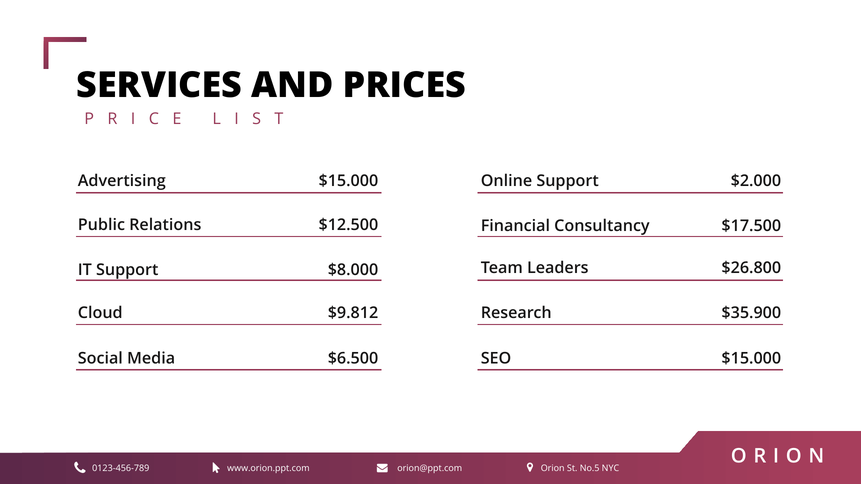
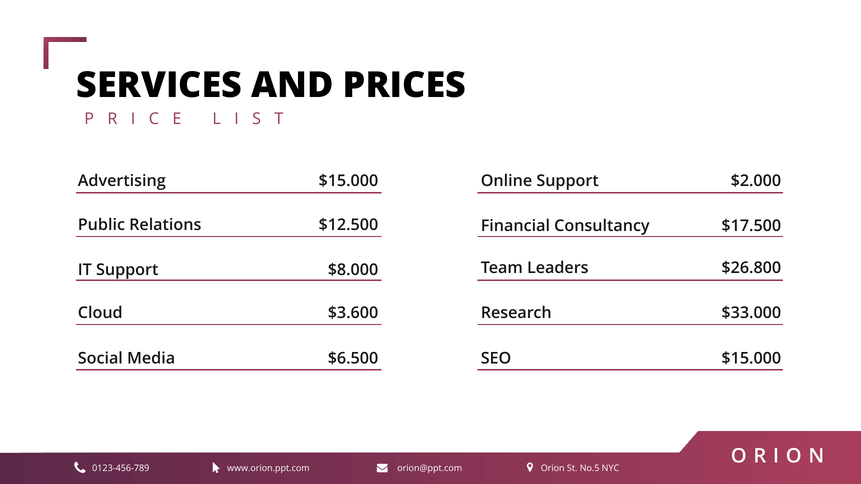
$9.812: $9.812 -> $3.600 (353, 313)
$35.900: $35.900 -> $33.000 (751, 313)
